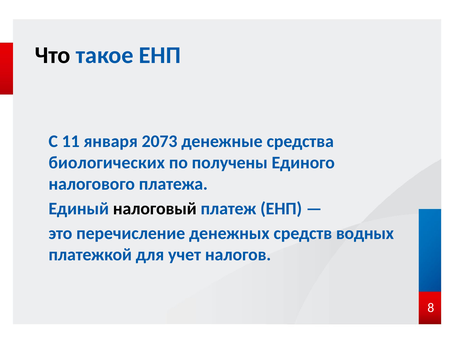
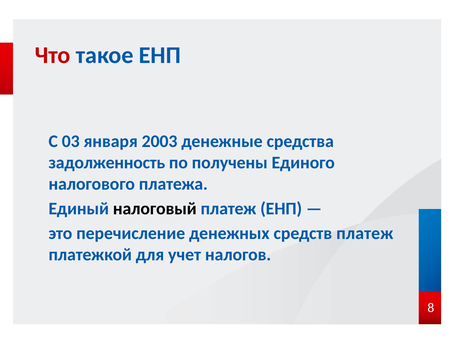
Что colour: black -> red (53, 55)
11: 11 -> 03 (71, 141)
2073: 2073 -> 2003 (160, 141)
биологических: биологических -> задолженность (107, 162)
средств водных: водных -> платеж (365, 233)
